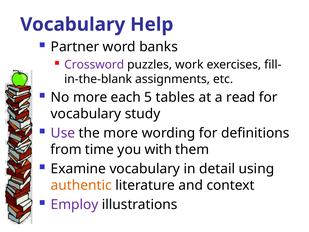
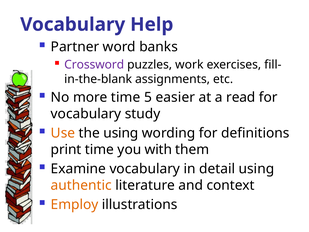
more each: each -> time (126, 97)
tables: tables -> easier (175, 97)
Use colour: purple -> orange (63, 133)
the more: more -> using (121, 133)
from: from -> print (66, 149)
Employ colour: purple -> orange (75, 204)
